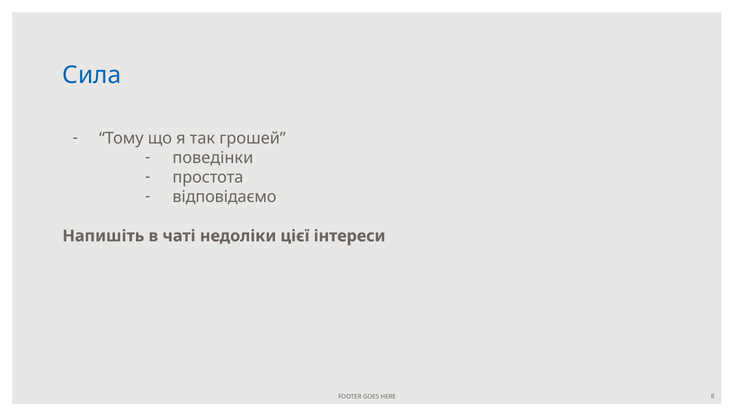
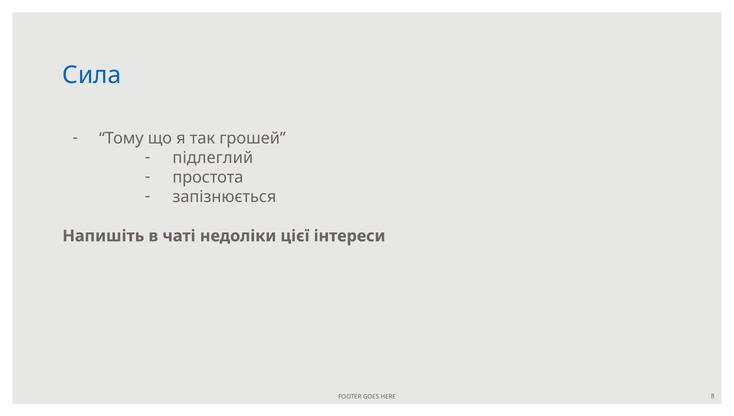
поведінки: поведінки -> підлеглий (213, 158)
відповідаємо: відповідаємо -> запізнюється (224, 197)
